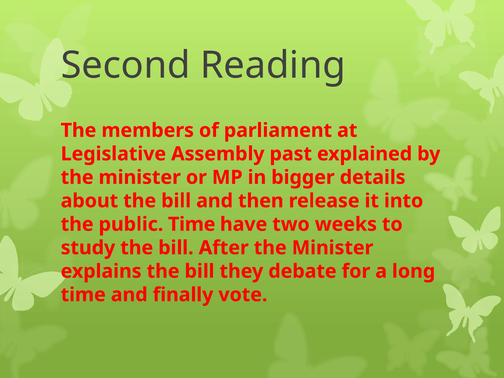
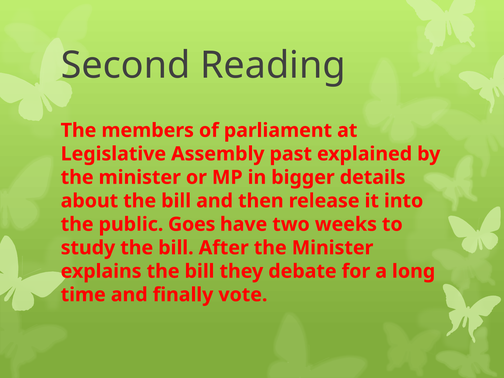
public Time: Time -> Goes (192, 224)
